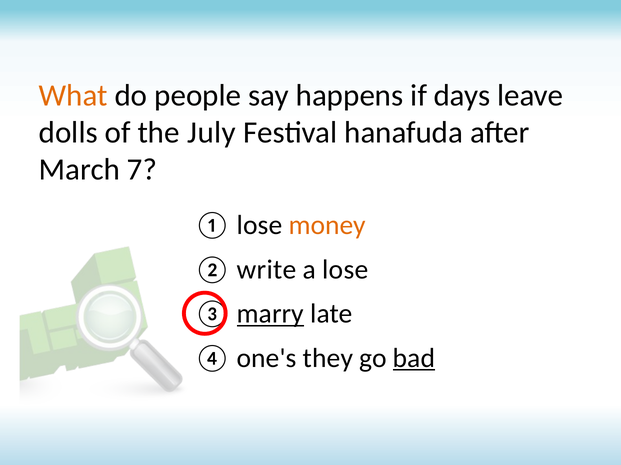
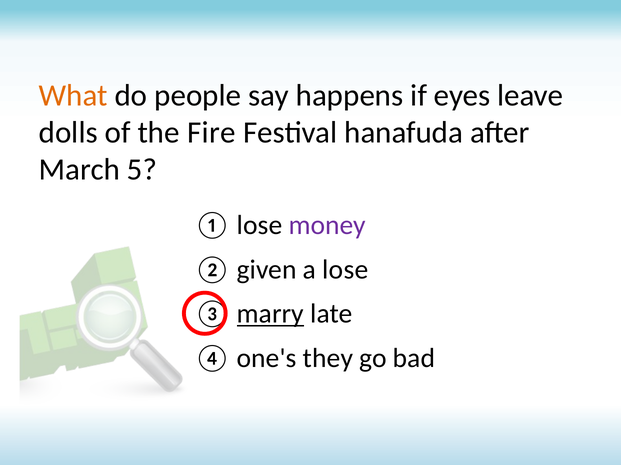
days: days -> eyes (462, 95)
July: July -> Fire (211, 133)
7: 7 -> 5 (142, 170)
money colour: orange -> purple (327, 226)
write: write -> given (267, 270)
bad underline: present -> none (414, 359)
